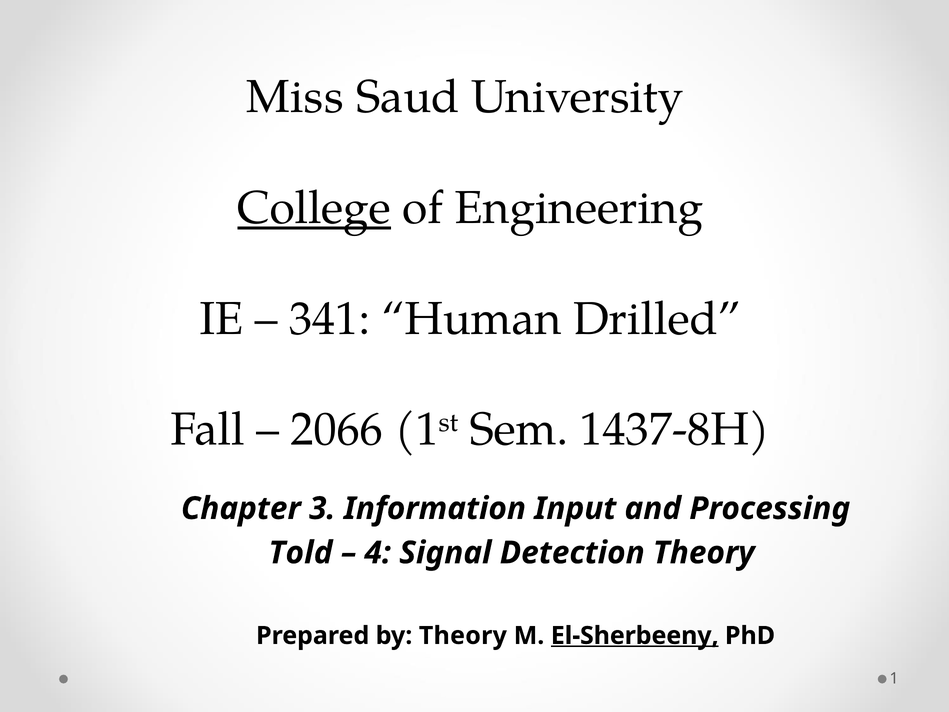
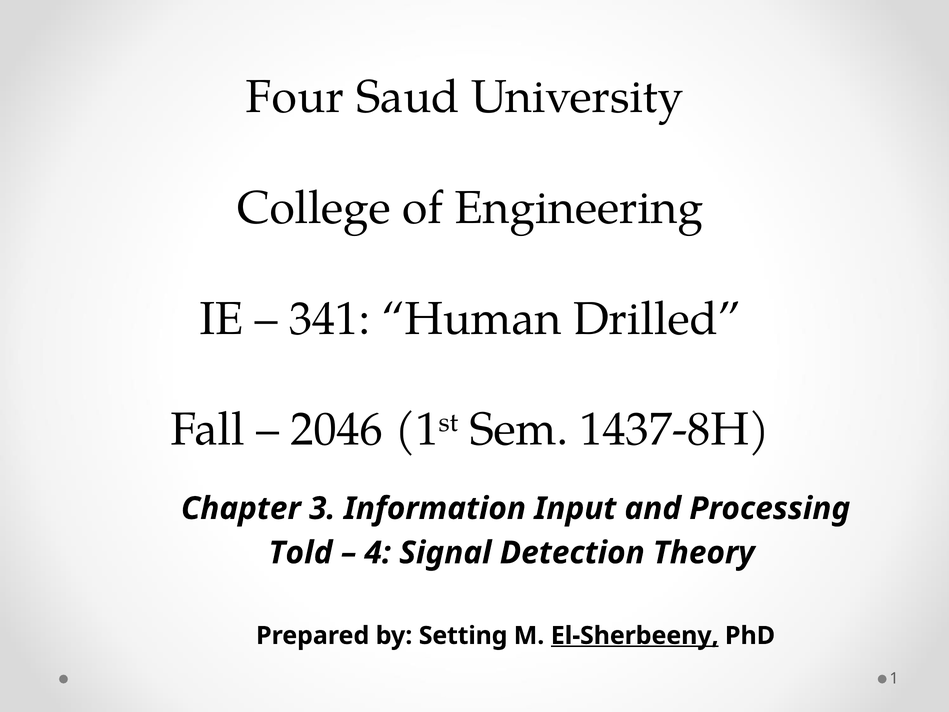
Miss: Miss -> Four (295, 97)
College underline: present -> none (314, 208)
2066: 2066 -> 2046 (337, 429)
by Theory: Theory -> Setting (463, 635)
